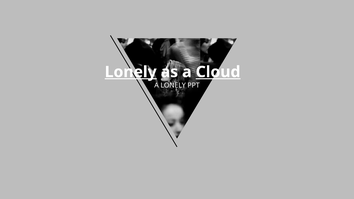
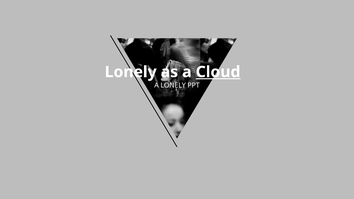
Lonely underline: present -> none (131, 72)
